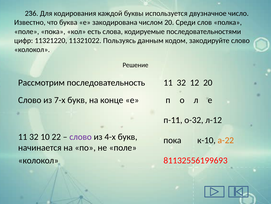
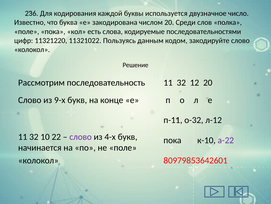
7-х: 7-х -> 9-х (60, 100)
а-22 colour: orange -> purple (226, 140)
81132556199693: 81132556199693 -> 80979853642601 (196, 160)
